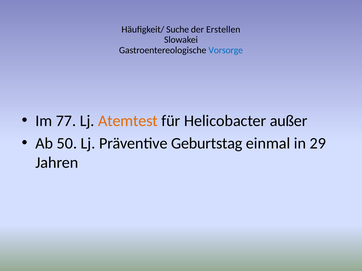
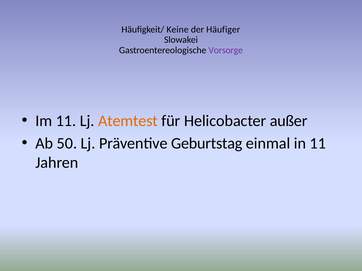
Suche: Suche -> Keine (178, 30)
Erstellen: Erstellen -> Häufiger (223, 30)
Vorsorge colour: blue -> purple (226, 50)
Im 77: 77 -> 11 (66, 121)
in 29: 29 -> 11 (318, 144)
